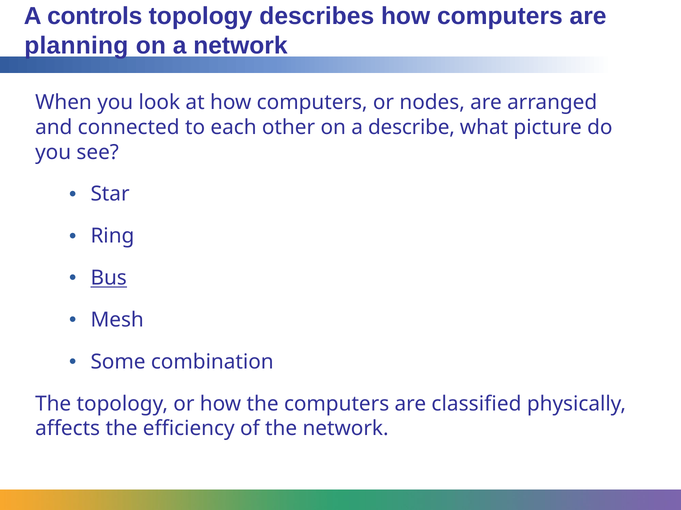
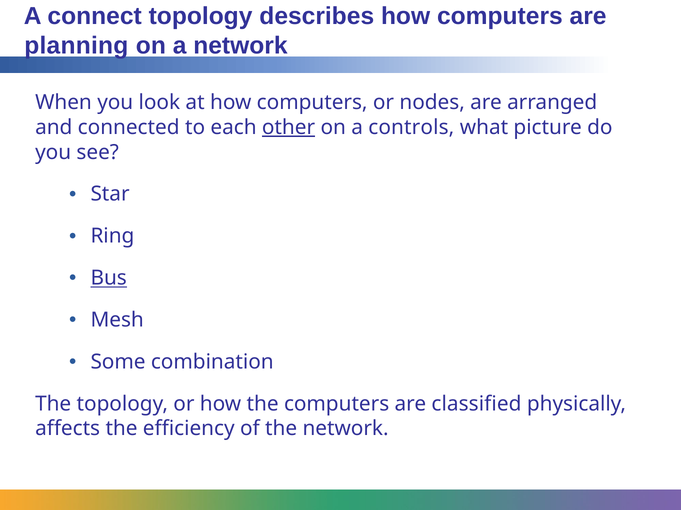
controls: controls -> connect (95, 16)
other underline: none -> present (289, 127)
describe: describe -> controls (411, 127)
